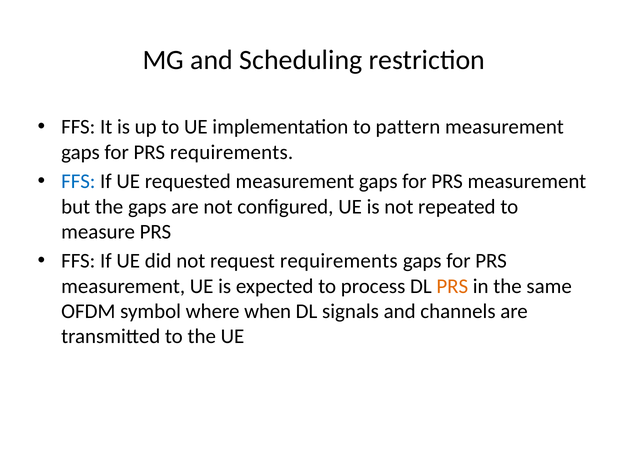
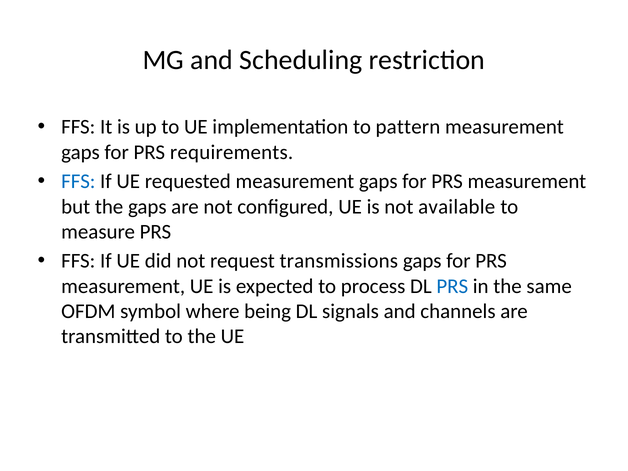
repeated: repeated -> available (457, 207)
request requirements: requirements -> transmissions (339, 261)
PRS colour: orange -> blue (452, 286)
when: when -> being (268, 311)
